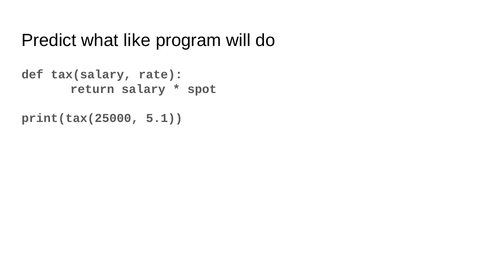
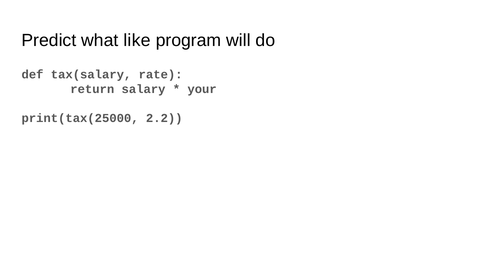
spot: spot -> your (202, 89)
5.1: 5.1 -> 2.2 (164, 118)
